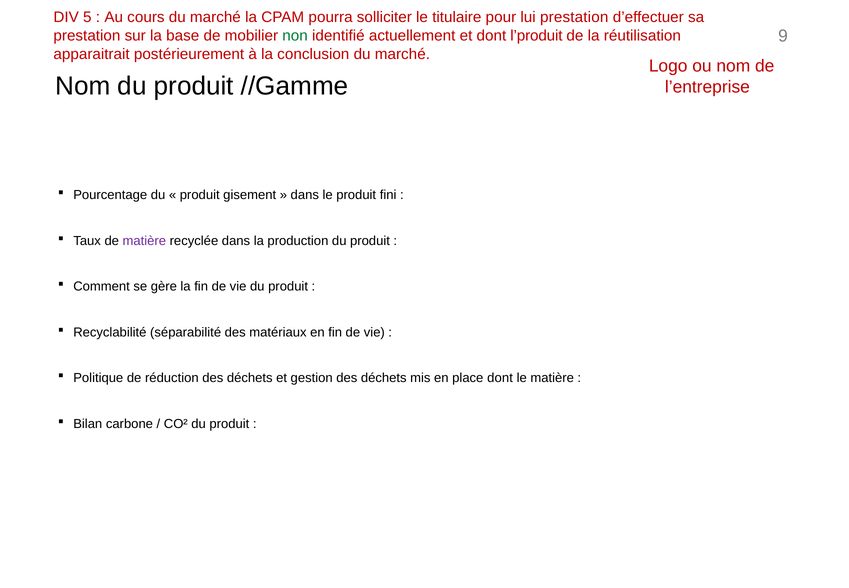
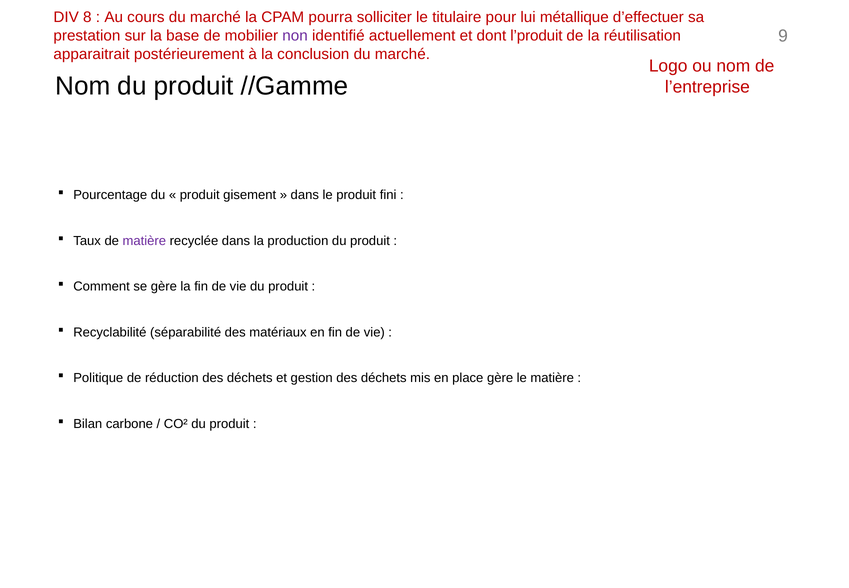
5: 5 -> 8 (87, 17)
lui prestation: prestation -> métallique (574, 17)
non colour: green -> purple (295, 36)
place dont: dont -> gère (500, 378)
